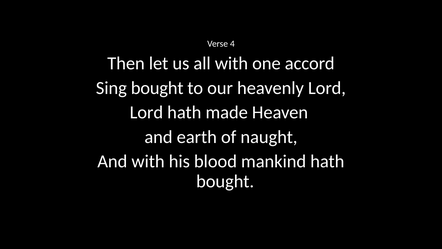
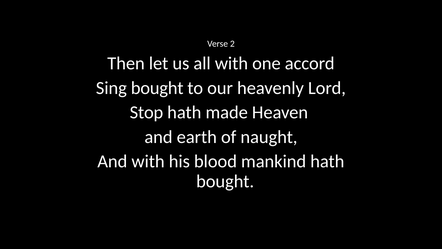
4: 4 -> 2 (232, 44)
Lord: Lord -> Stop (146, 112)
